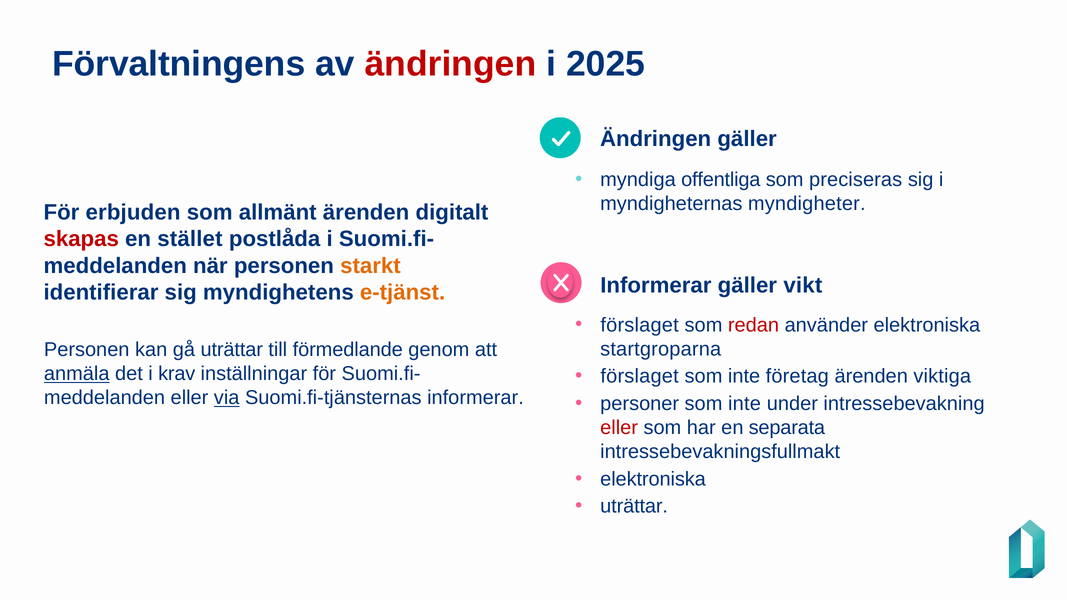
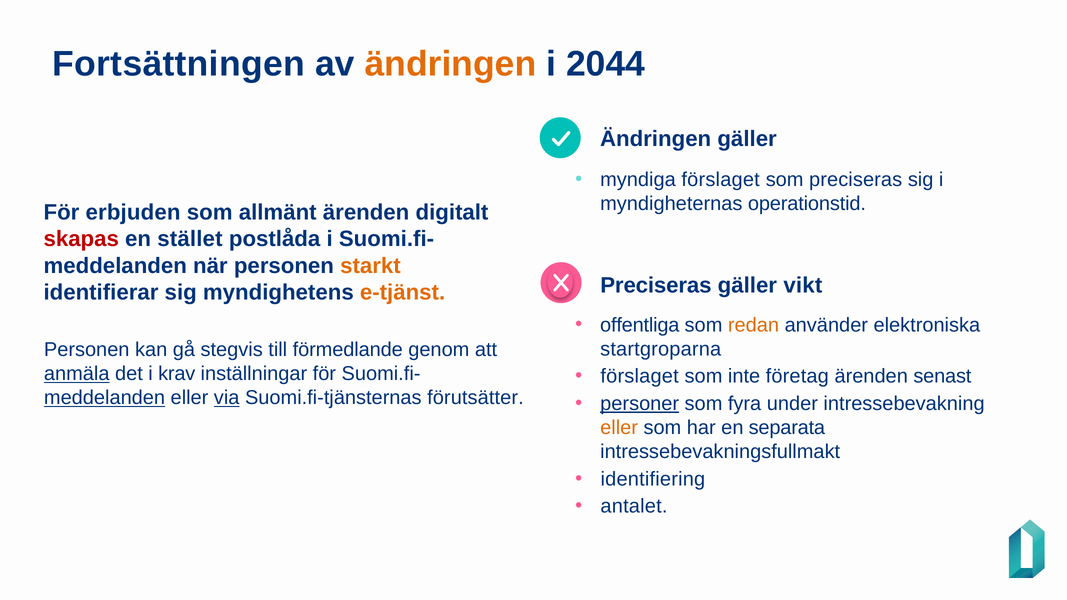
Förvaltningens: Förvaltningens -> Fortsättningen (179, 64)
ändringen colour: red -> orange (450, 64)
2025: 2025 -> 2044 (606, 64)
myndiga offentliga: offentliga -> förslaget (721, 180)
myndigheter: myndigheter -> operationstid (807, 204)
Informerar: Informerar -> Preciseras (656, 285)
förslaget: förslaget -> offentliga (640, 325)
redan colour: red -> orange (754, 325)
gå uträttar: uträttar -> stegvis (232, 350)
viktiga: viktiga -> senast (942, 376)
meddelanden underline: none -> present (105, 398)
Suomi.fi-tjänsternas informerar: informerar -> förutsätter (475, 398)
personer underline: none -> present (640, 404)
inte: inte -> fyra (745, 404)
eller colour: red -> orange (619, 428)
elektroniska: elektroniska -> identifiering (653, 479)
uträttar: uträttar -> antalet (634, 506)
